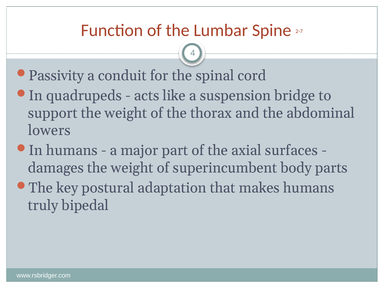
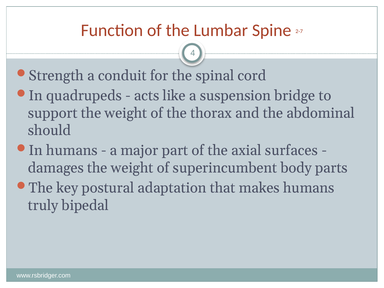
Passivity: Passivity -> Strength (56, 76)
lowers: lowers -> should (49, 130)
